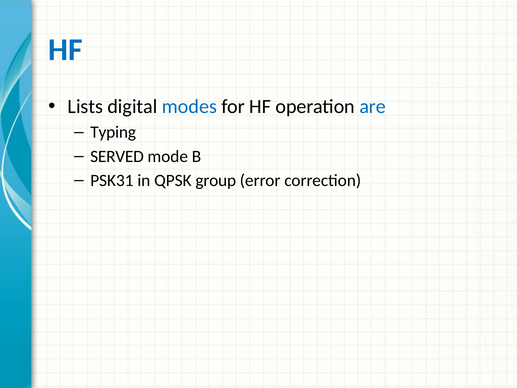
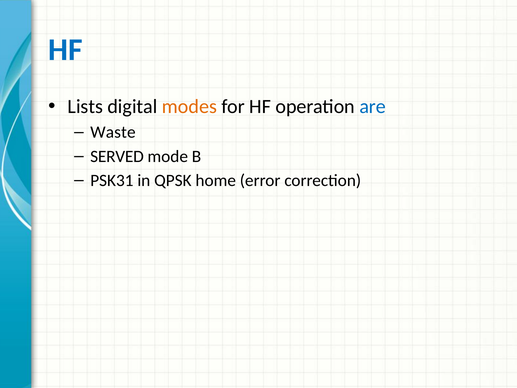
modes colour: blue -> orange (189, 107)
Typing: Typing -> Waste (113, 132)
group: group -> home (216, 180)
